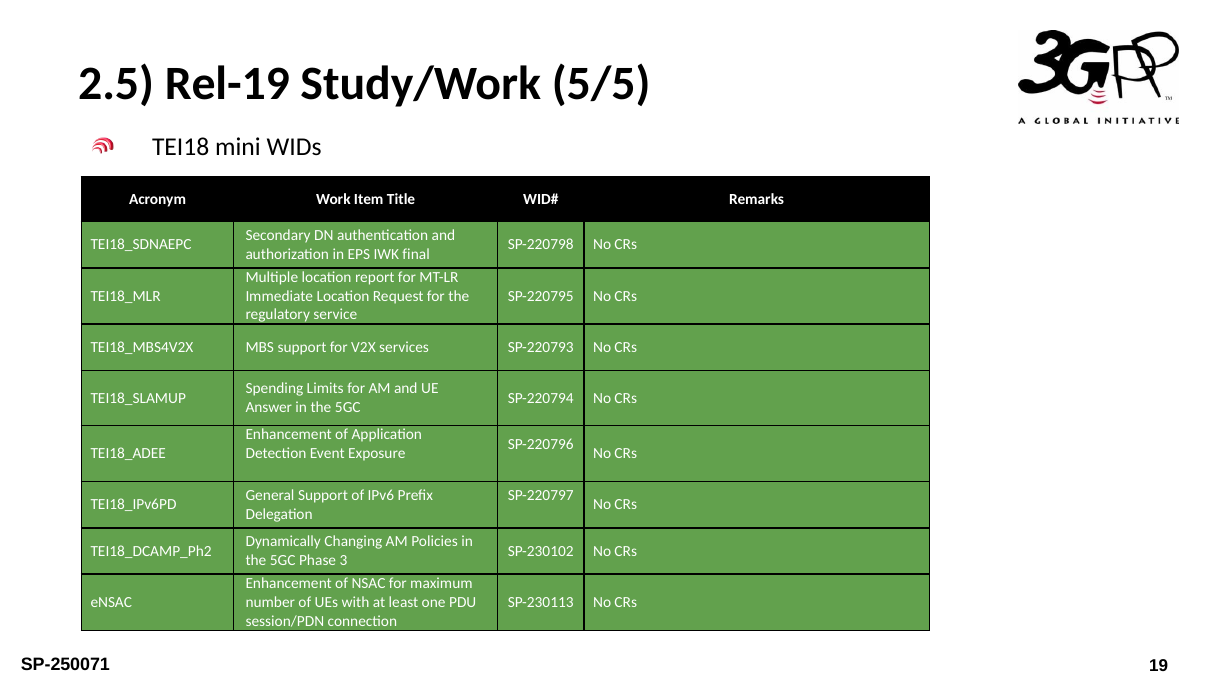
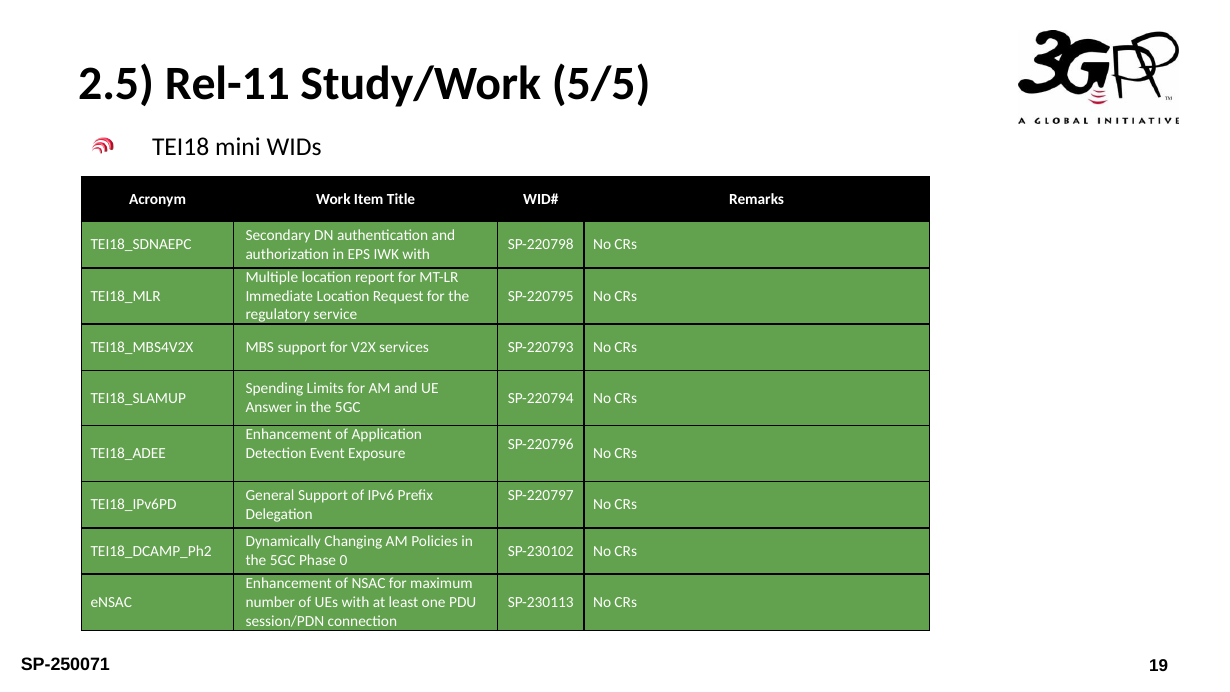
Rel-19: Rel-19 -> Rel-11 (227, 84)
IWK final: final -> with (416, 254)
3: 3 -> 0 (343, 560)
